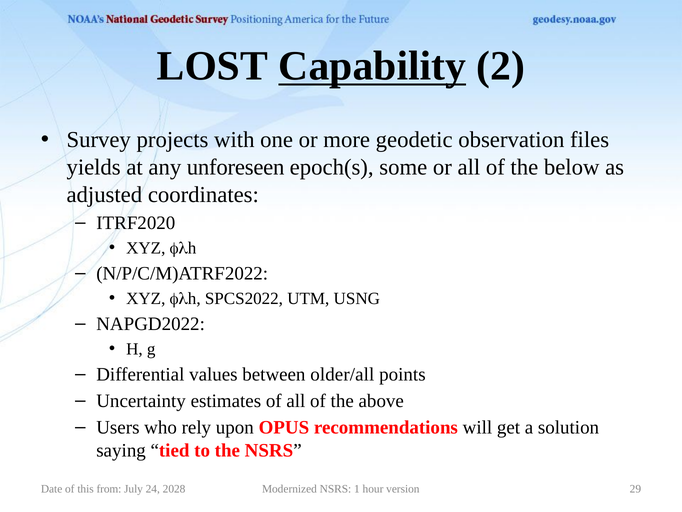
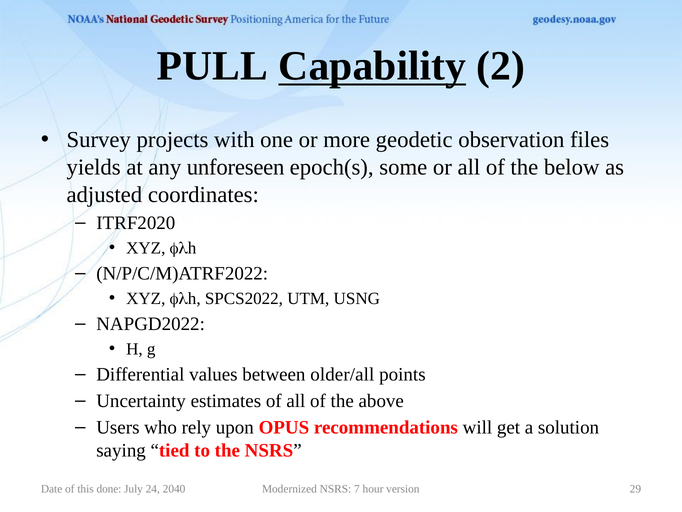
LOST: LOST -> PULL (212, 66)
from: from -> done (109, 488)
2028: 2028 -> 2040 (174, 488)
1: 1 -> 7 (357, 488)
